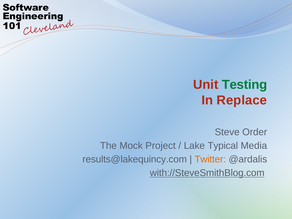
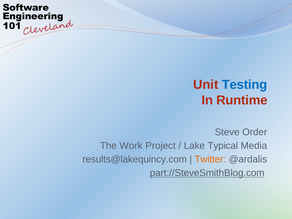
Testing colour: green -> blue (245, 85)
Replace: Replace -> Runtime (242, 100)
Mock: Mock -> Work (131, 146)
with://SteveSmithBlog.com: with://SteveSmithBlog.com -> part://SteveSmithBlog.com (207, 173)
